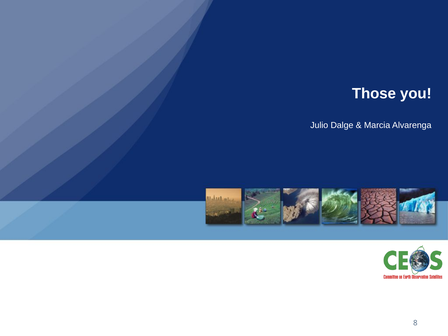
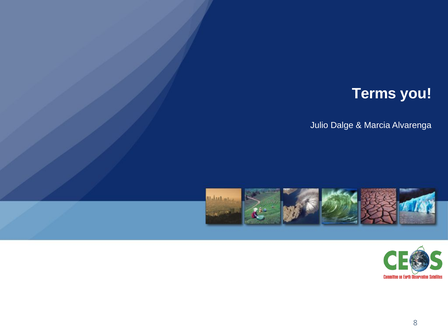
Those: Those -> Terms (374, 94)
